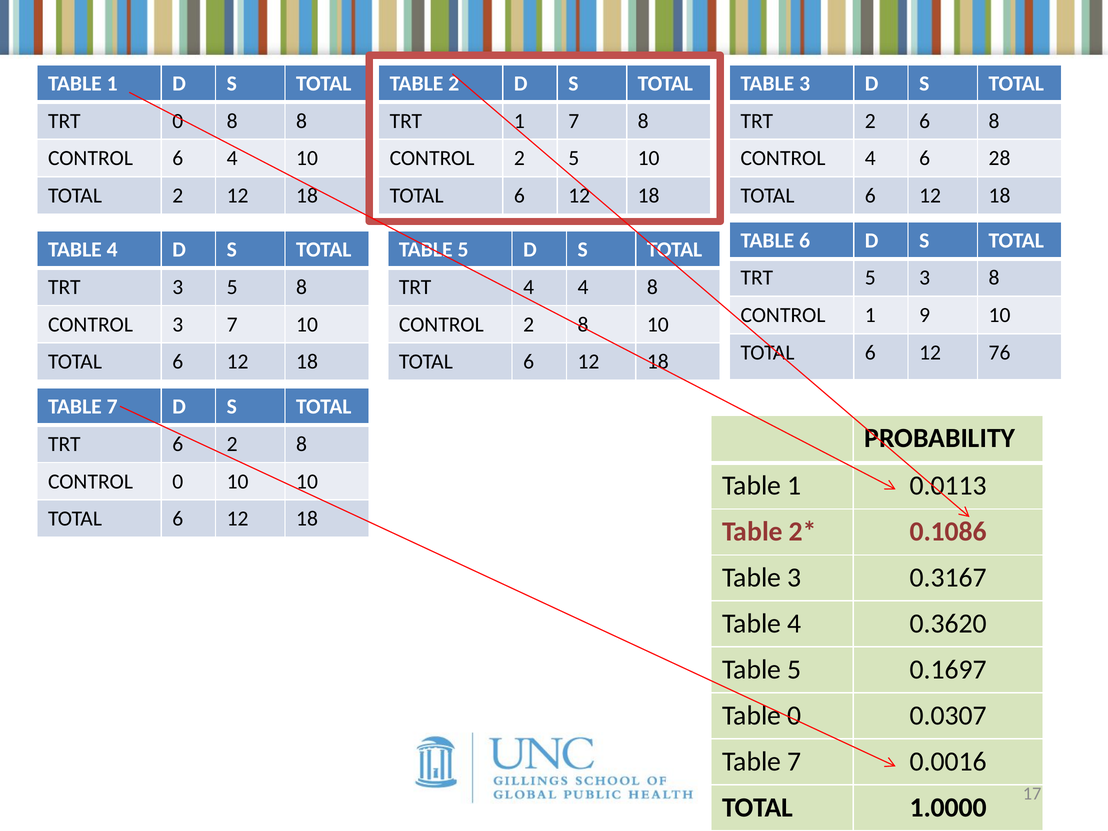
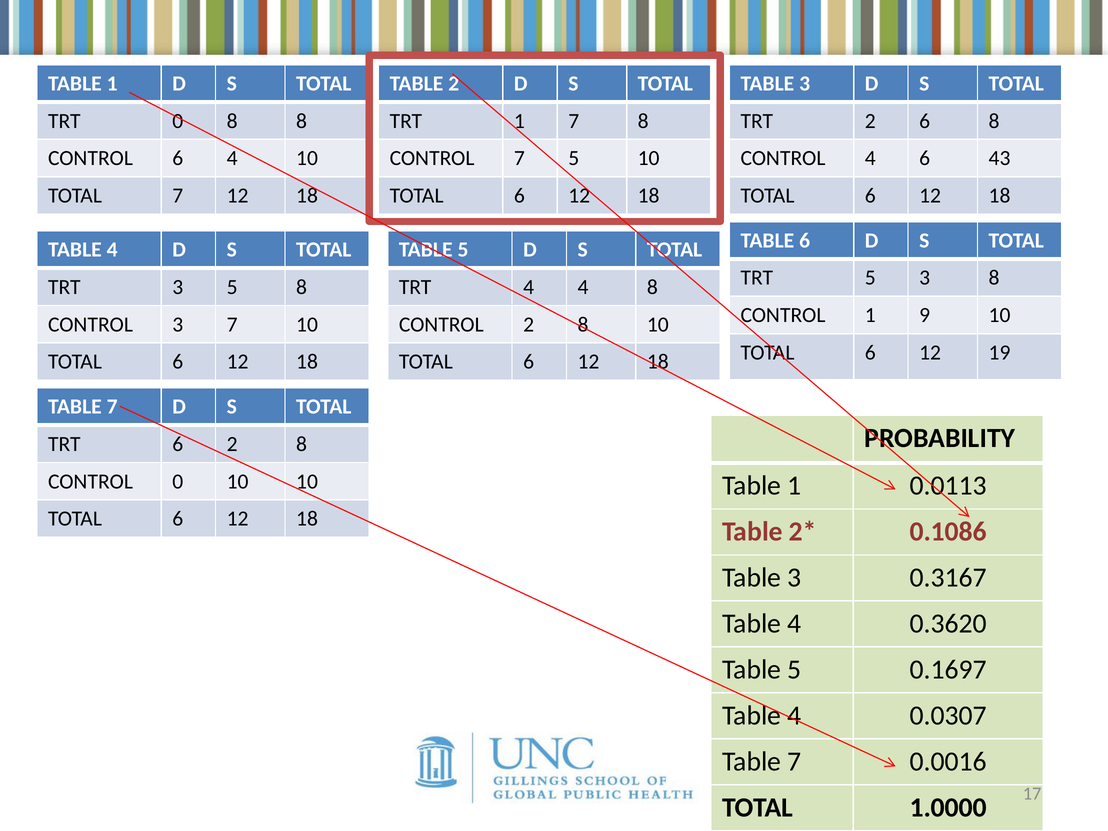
2: 2 -> 7 (519, 158)
28: 28 -> 43 (1000, 158)
TOTAL 2: 2 -> 7 (178, 196)
76: 76 -> 19 (1000, 353)
0: 0 -> 4 (794, 716)
